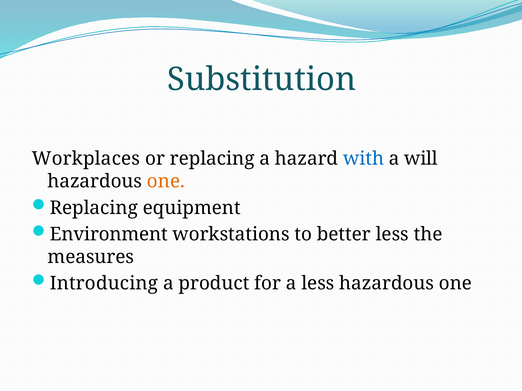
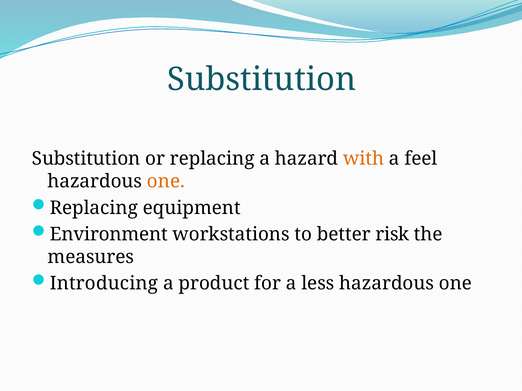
Workplaces: Workplaces -> Substitution (86, 159)
with colour: blue -> orange (364, 159)
will: will -> feel (421, 159)
better less: less -> risk (392, 235)
